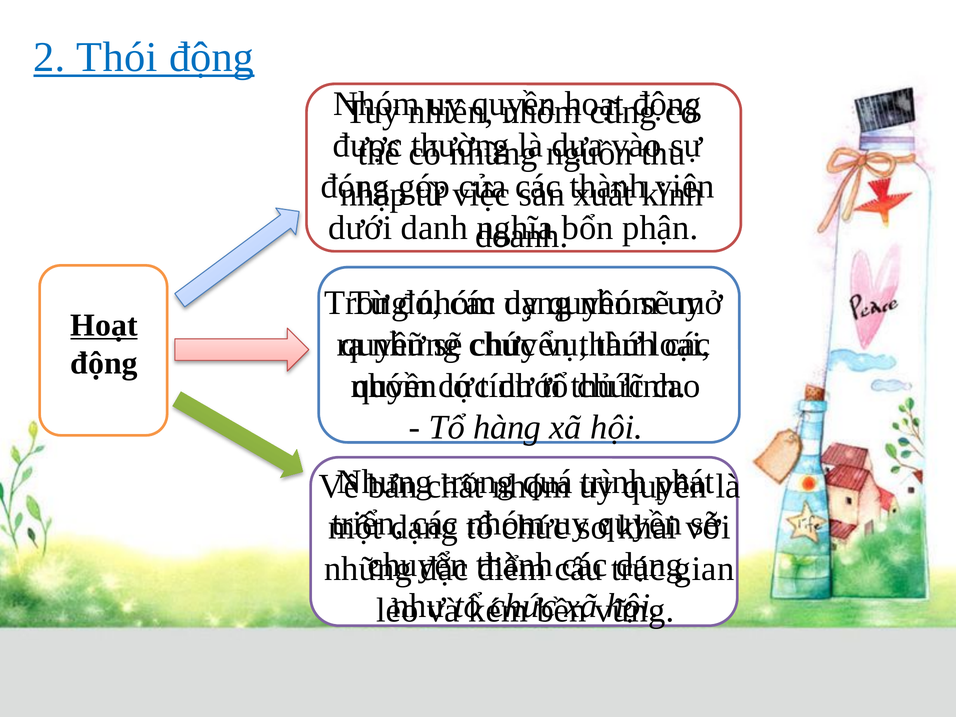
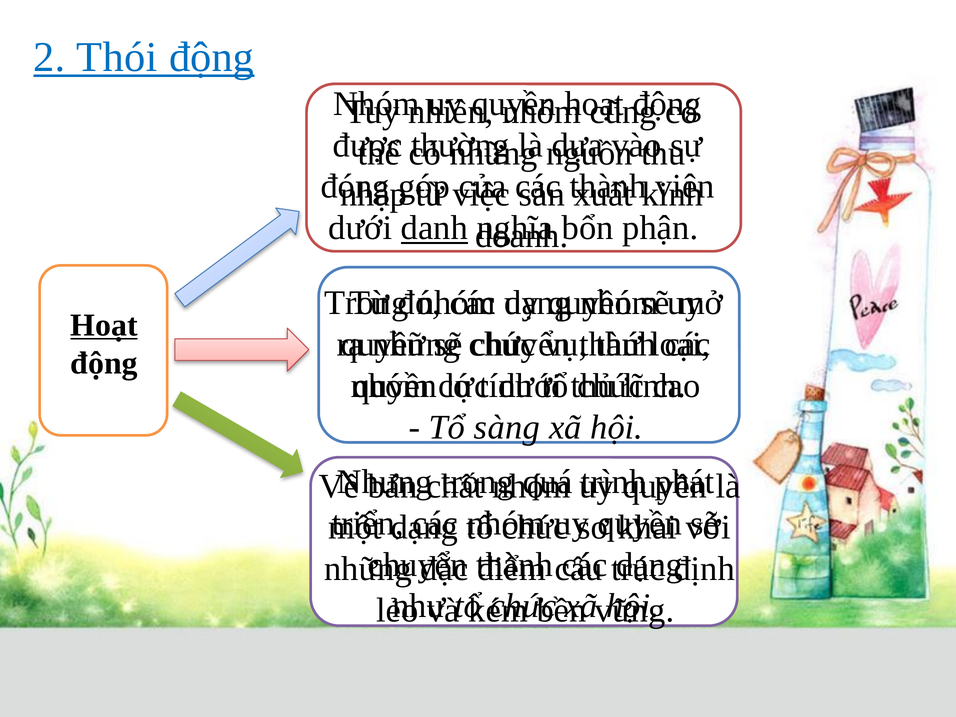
danh underline: none -> present (434, 228)
hàng: hàng -> sàng (507, 427)
gian: gian -> định (704, 569)
